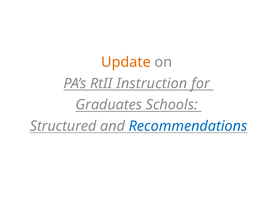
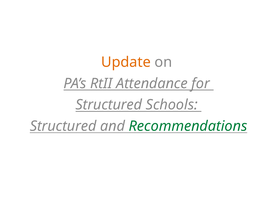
Instruction: Instruction -> Attendance (152, 83)
Graduates: Graduates -> Structured (109, 105)
Recommendations colour: blue -> green (188, 126)
